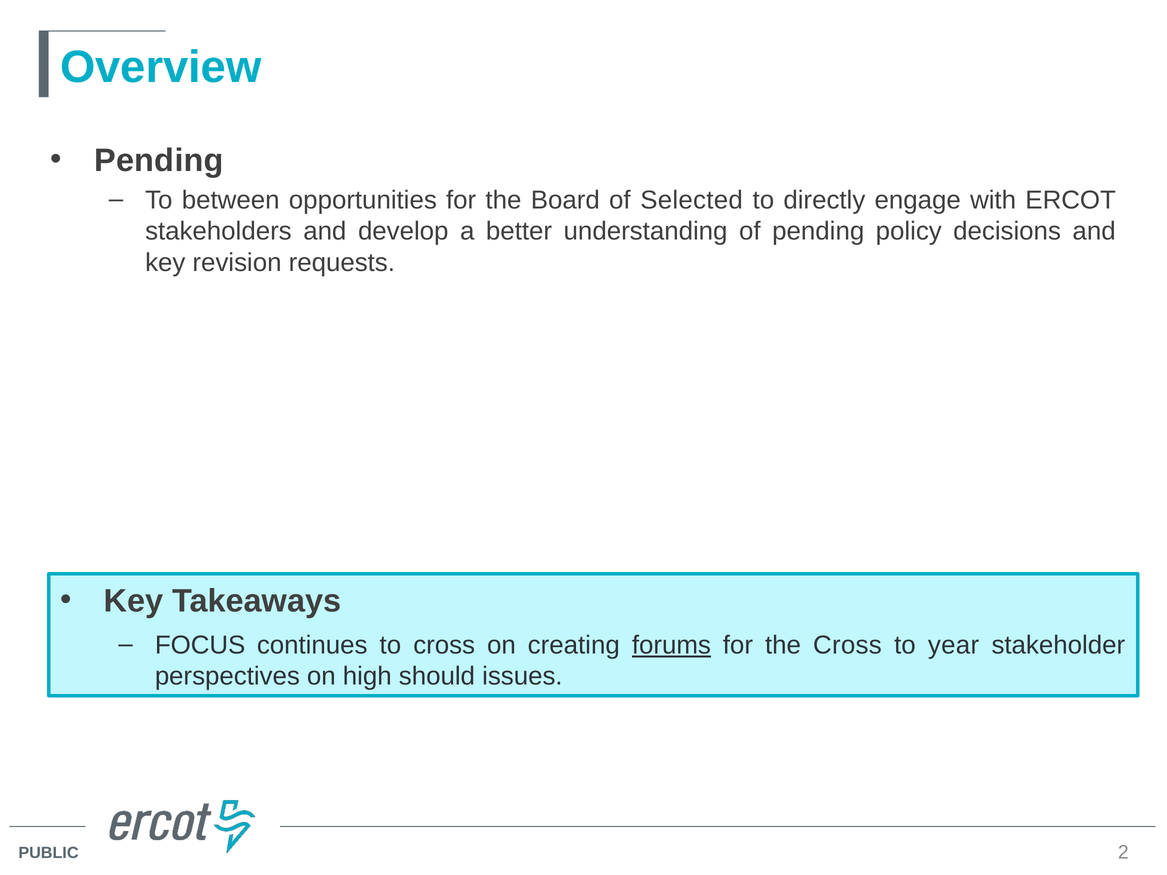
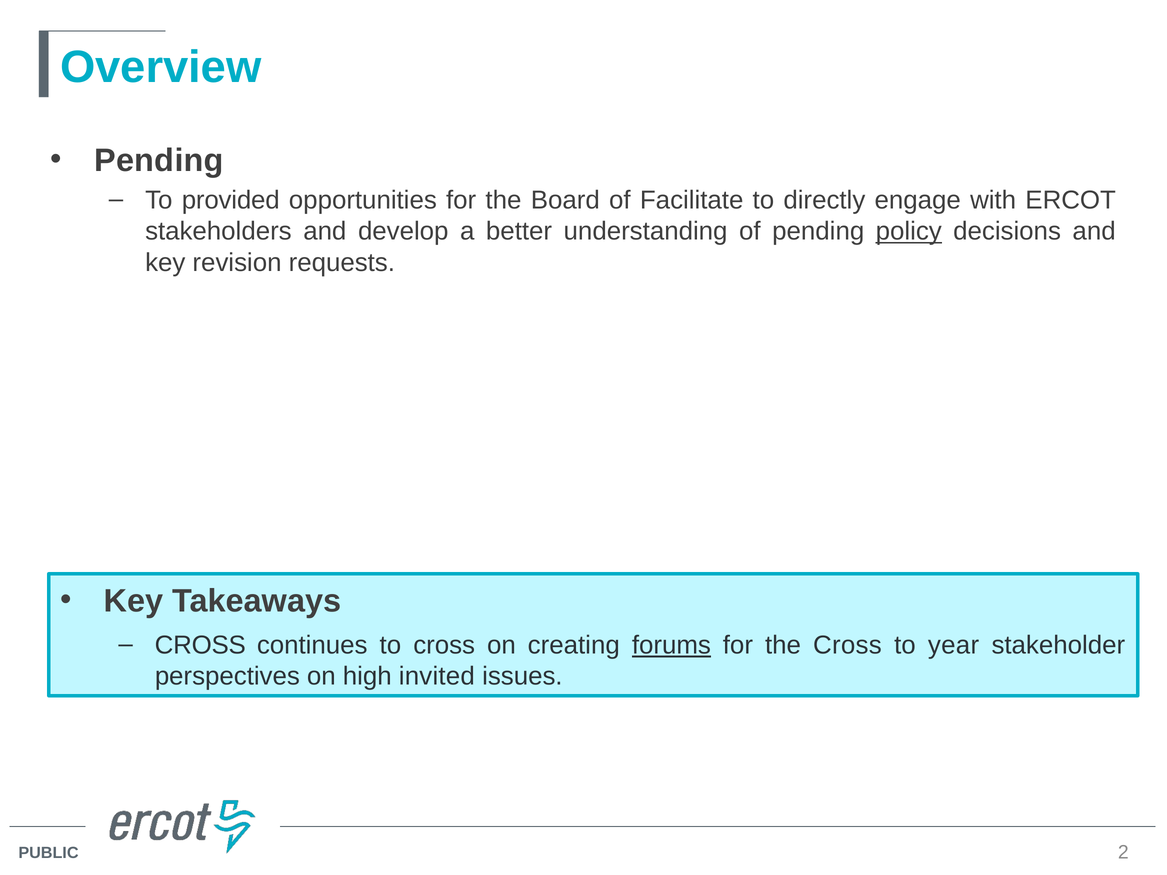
between: between -> provided (231, 200)
Selected: Selected -> Facilitate (692, 200)
policy underline: none -> present (909, 232)
FOCUS: FOCUS -> CROSS (200, 646)
should: should -> invited (437, 677)
